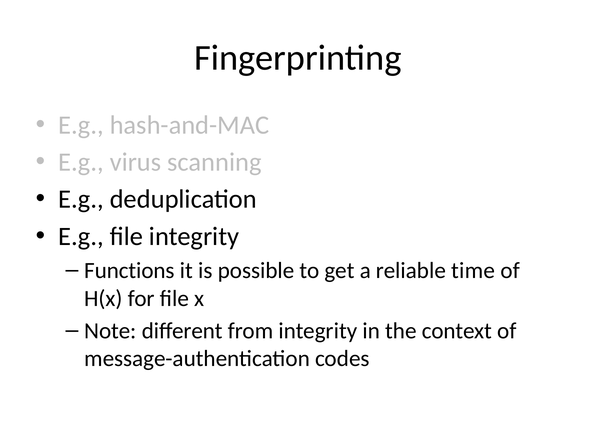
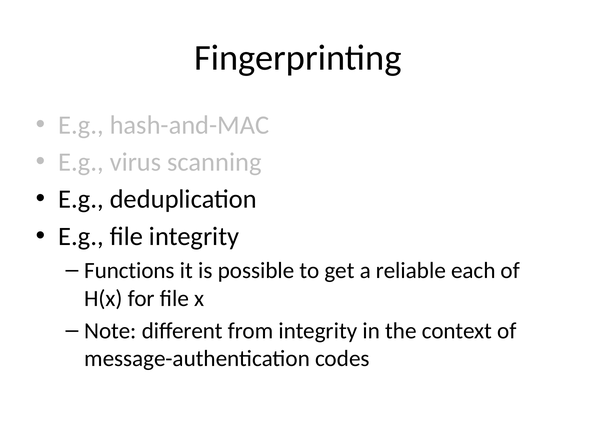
time: time -> each (473, 271)
